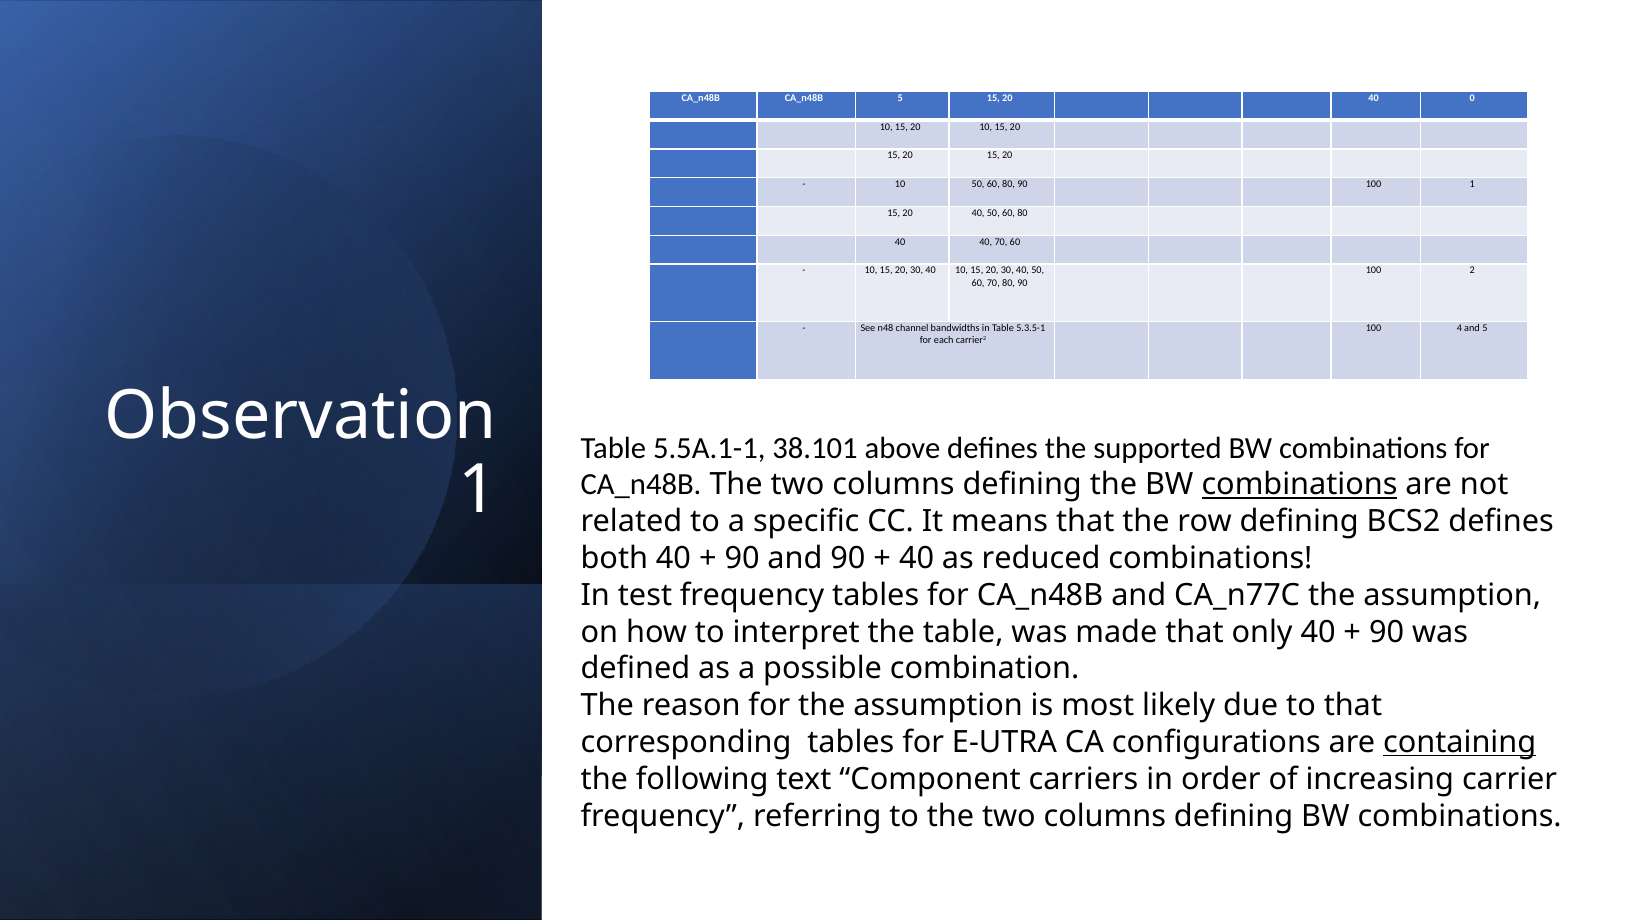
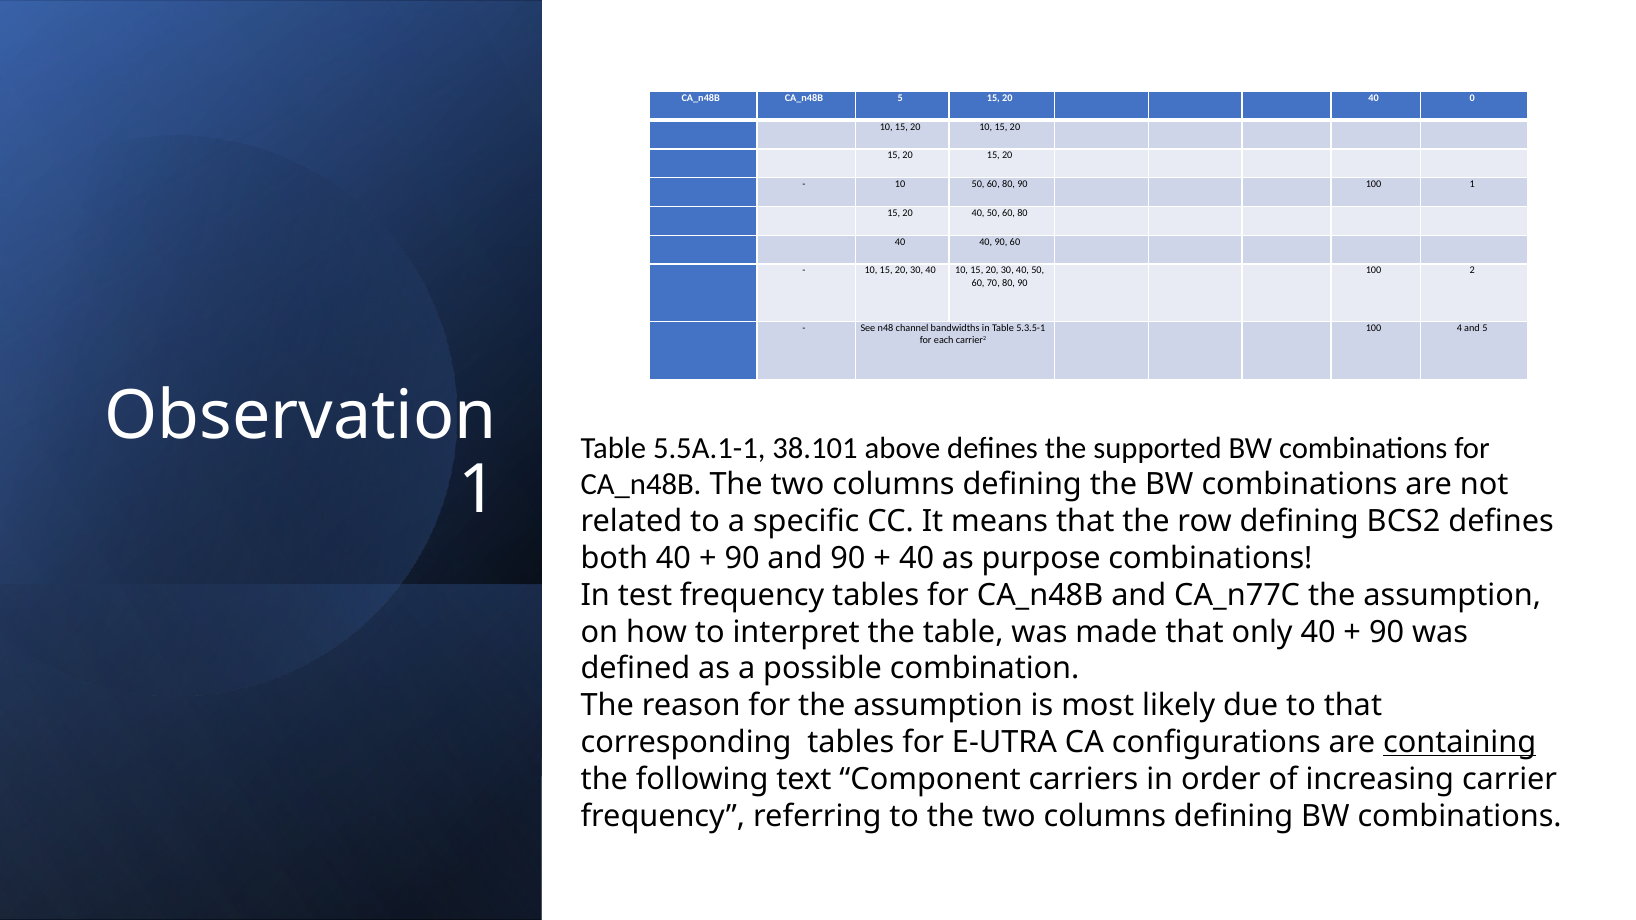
40 70: 70 -> 90 (1001, 242)
combinations underline: present -> none (1299, 485)
reduced: reduced -> purpose (1041, 558)
